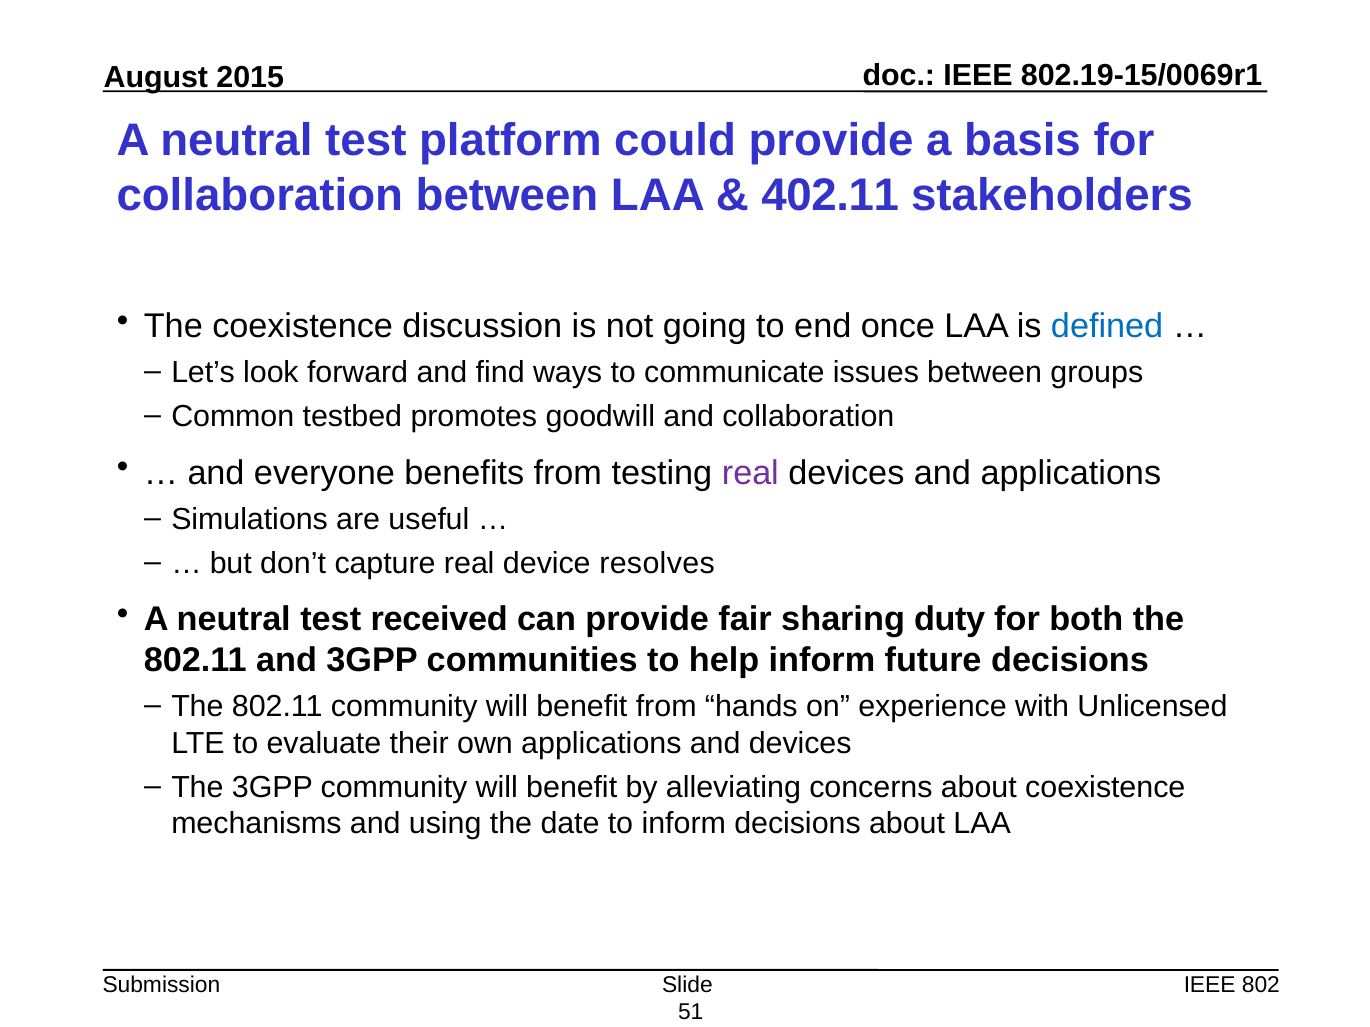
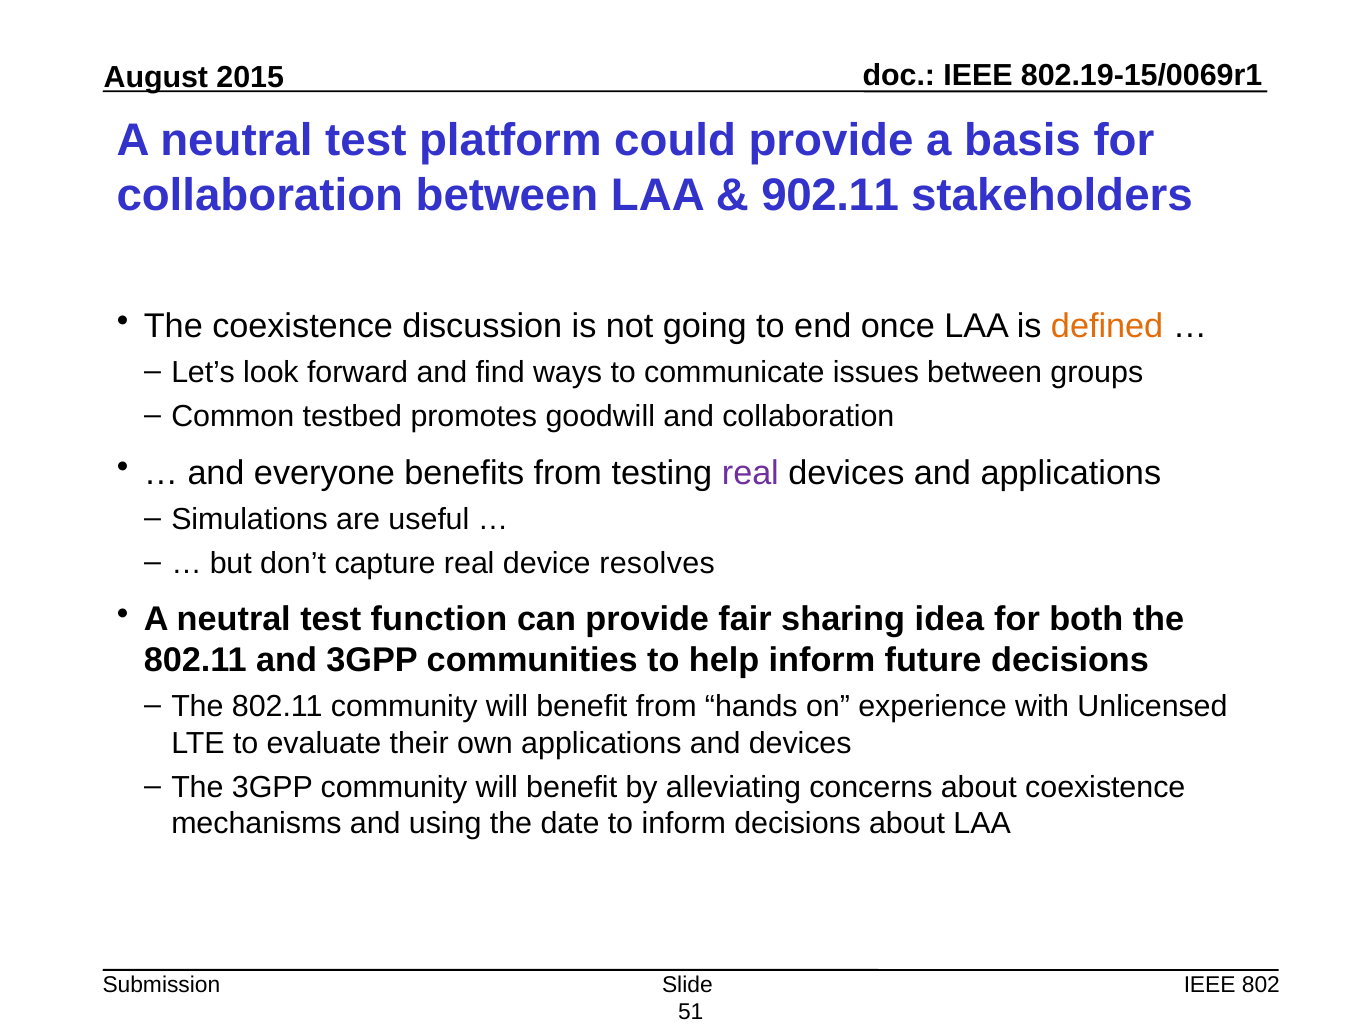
402.11: 402.11 -> 902.11 (830, 195)
defined colour: blue -> orange (1107, 327)
received: received -> function (439, 620)
duty: duty -> idea (949, 620)
